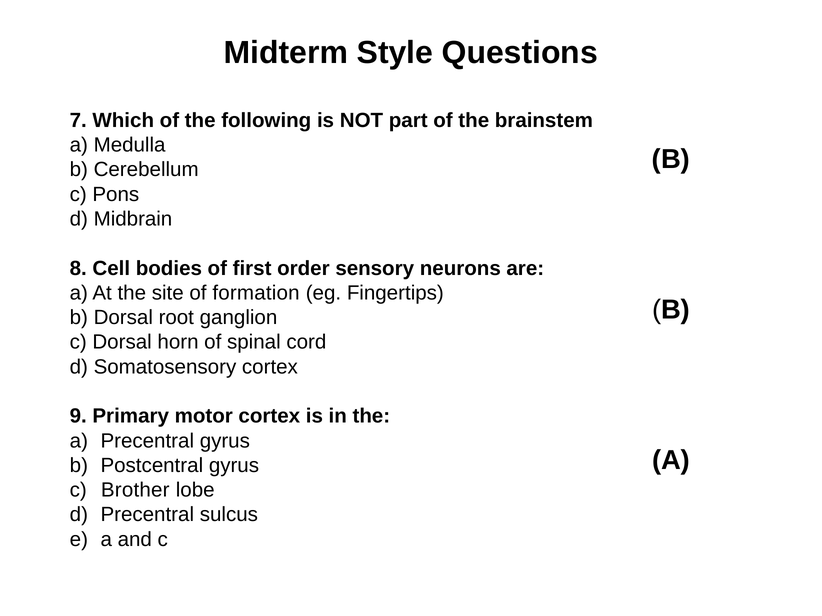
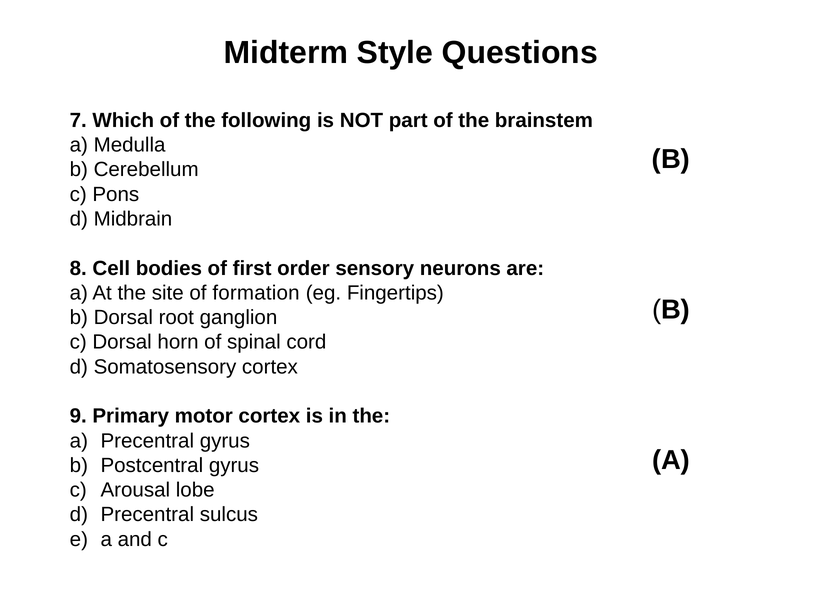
Brother: Brother -> Arousal (135, 490)
